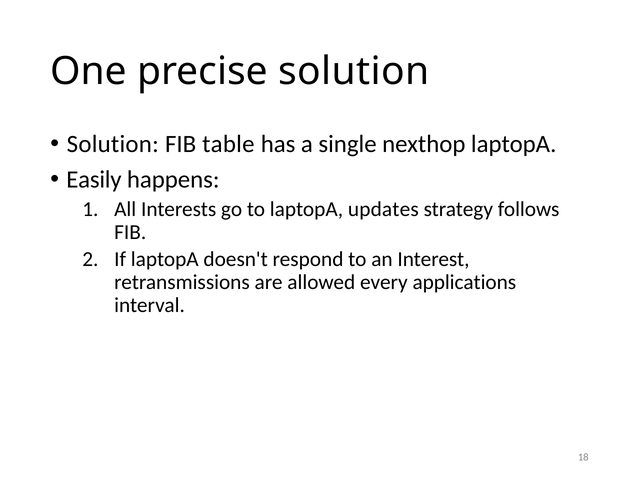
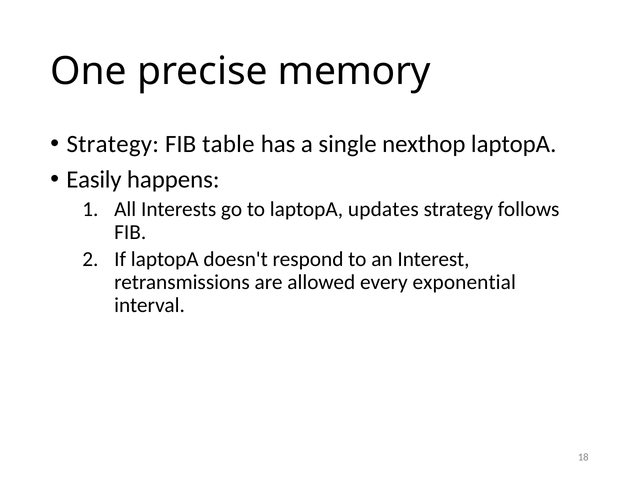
precise solution: solution -> memory (354, 72)
Solution: Solution -> Strategy (113, 144)
applications: applications -> exponential (464, 283)
